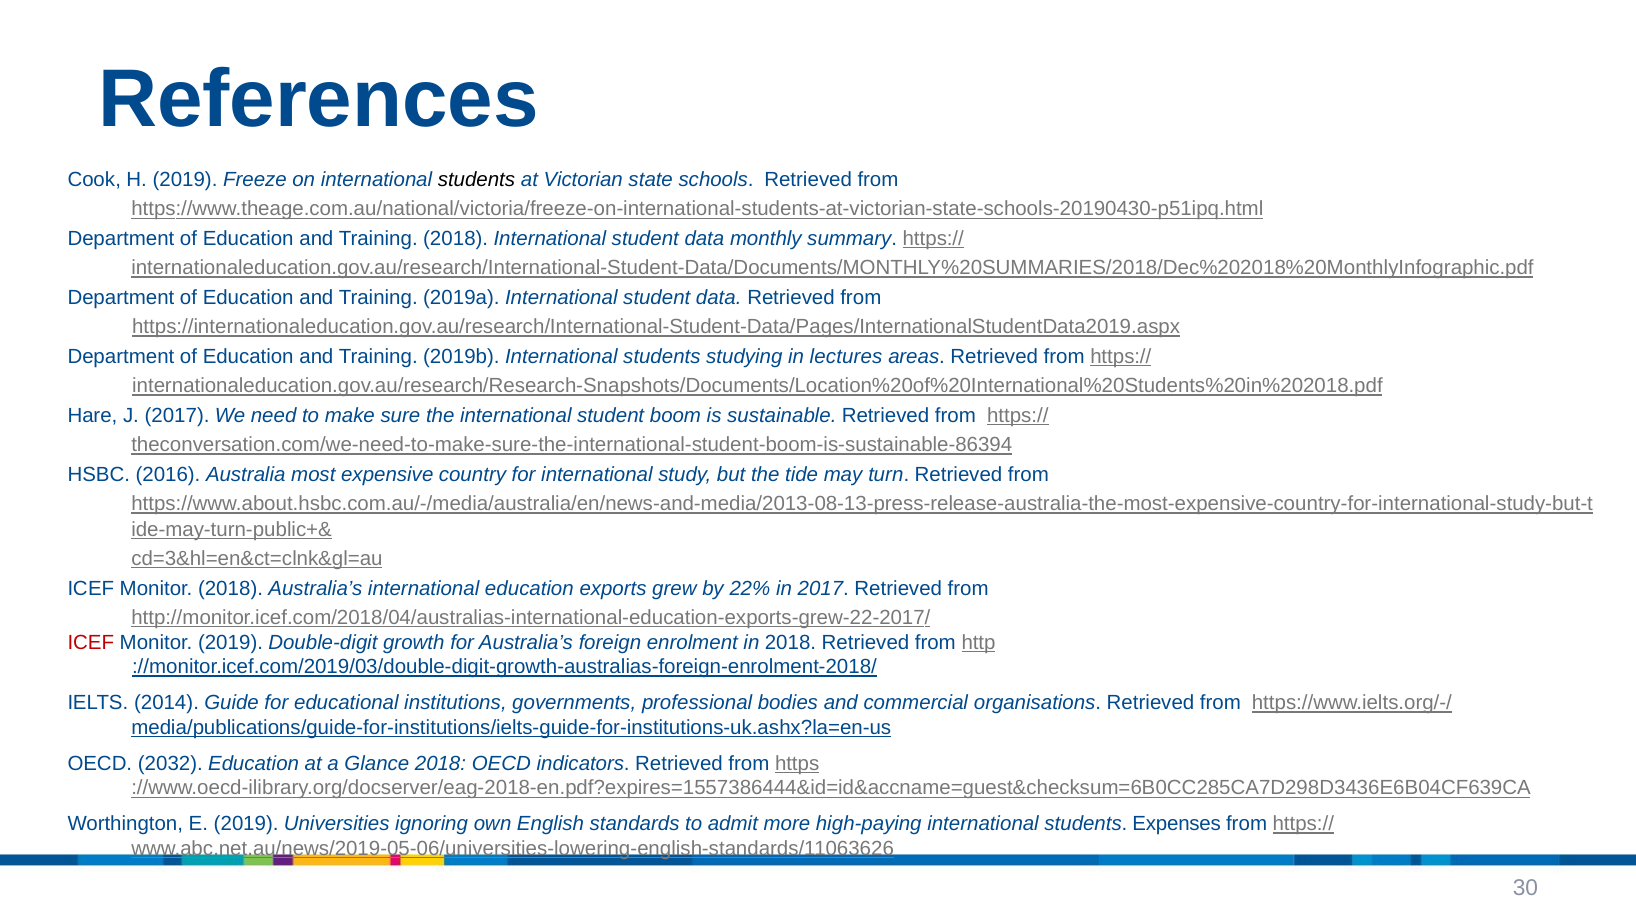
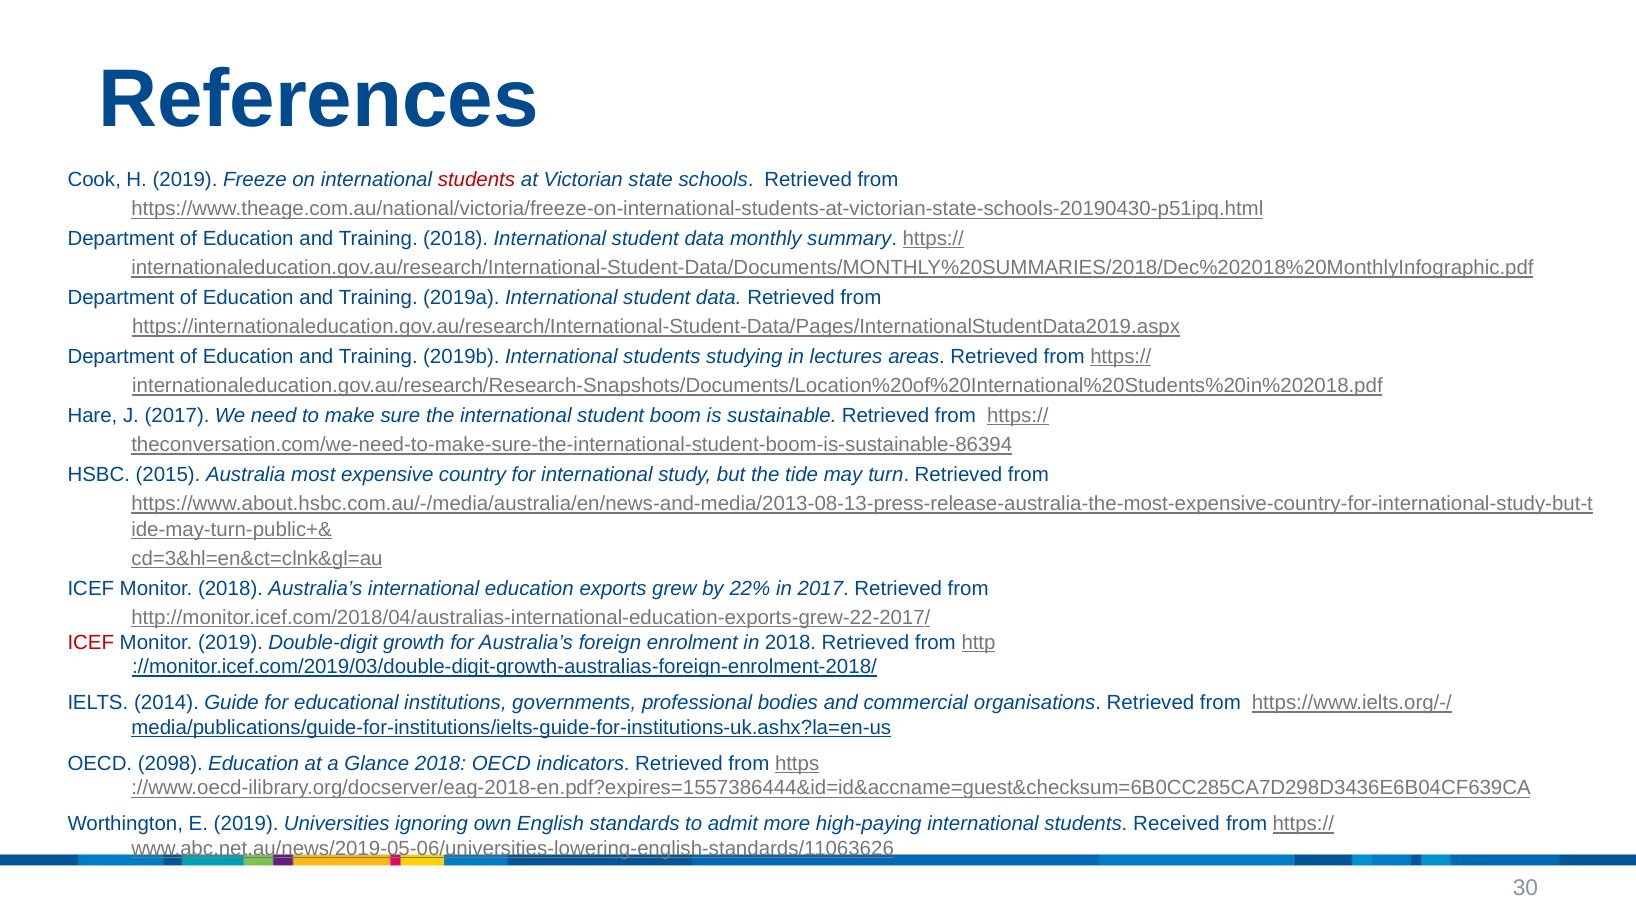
students colour: black -> red (476, 180)
2016: 2016 -> 2015 (168, 475)
2032: 2032 -> 2098 (170, 764)
Expenses: Expenses -> Received (1176, 824)
